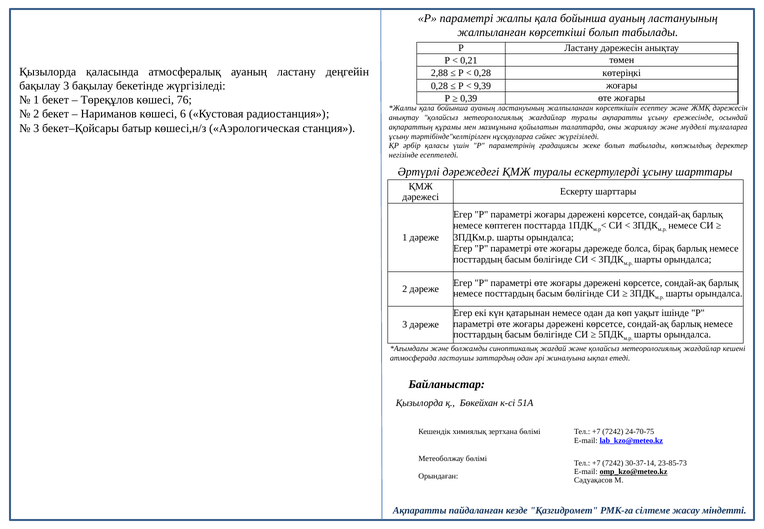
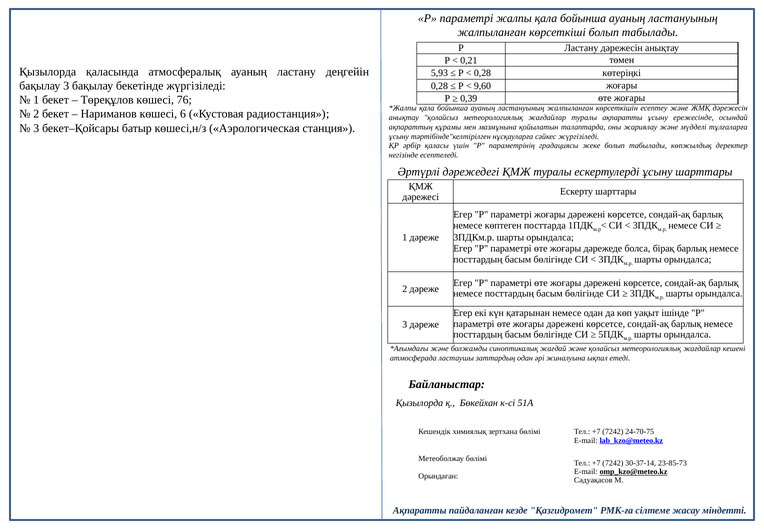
2,88: 2,88 -> 5,93 (439, 73)
9,39: 9,39 -> 9,60 (482, 86)
